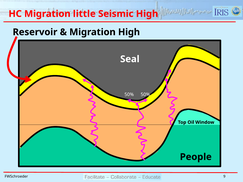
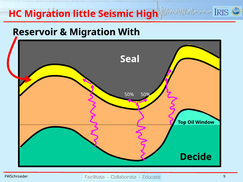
Migration High: High -> With (129, 32)
People: People -> Decide (196, 157)
